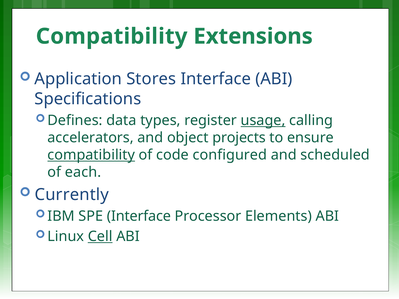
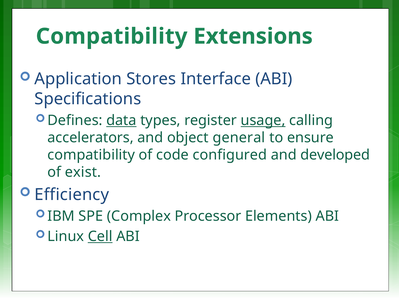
data underline: none -> present (121, 121)
projects: projects -> general (239, 138)
compatibility underline: present -> none (91, 155)
scheduled: scheduled -> developed (335, 155)
each: each -> exist (83, 172)
Currently: Currently -> Efficiency (72, 195)
SPE Interface: Interface -> Complex (139, 216)
